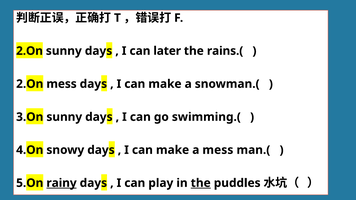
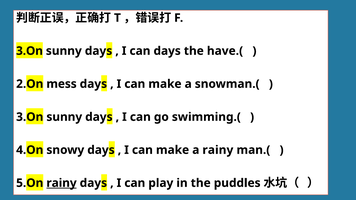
2.On: 2.On -> 3.On (30, 51)
can later: later -> days (167, 51)
rains.(: rains.( -> have.( (225, 51)
a mess: mess -> rainy (218, 150)
the underline: present -> none (201, 183)
